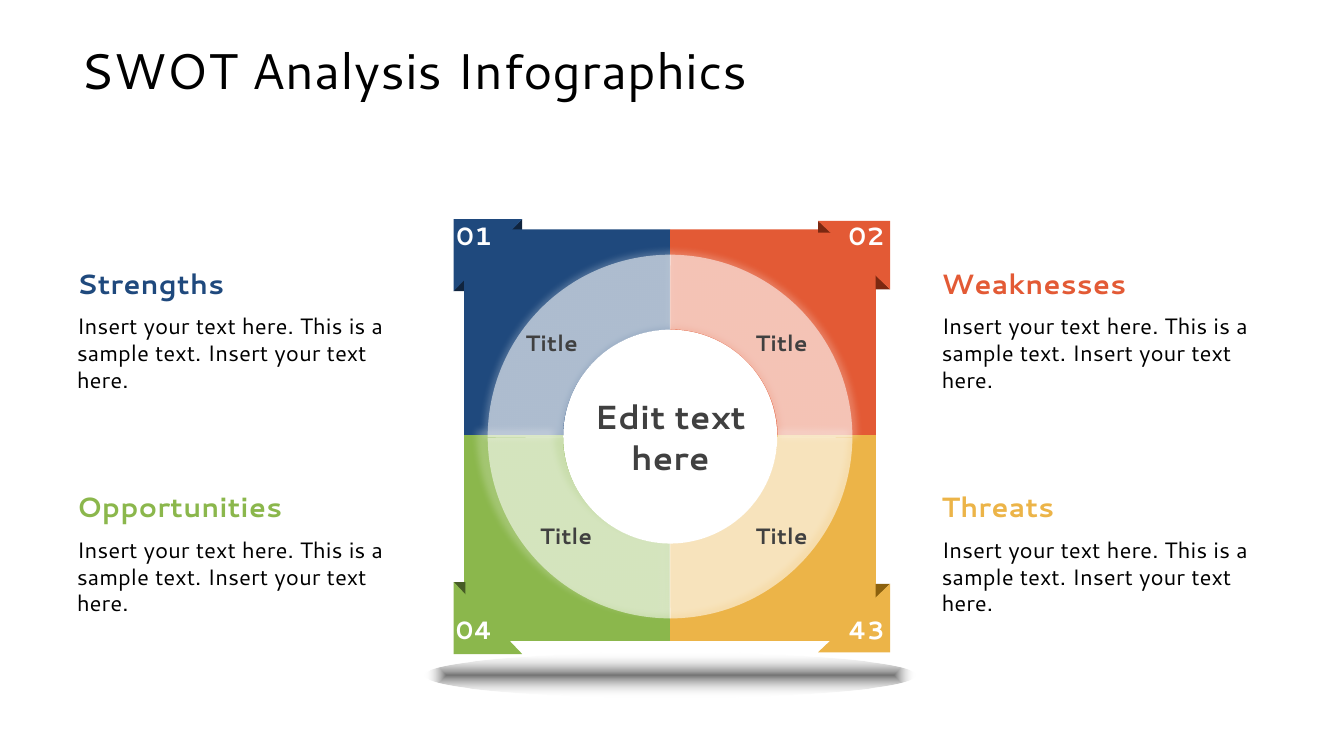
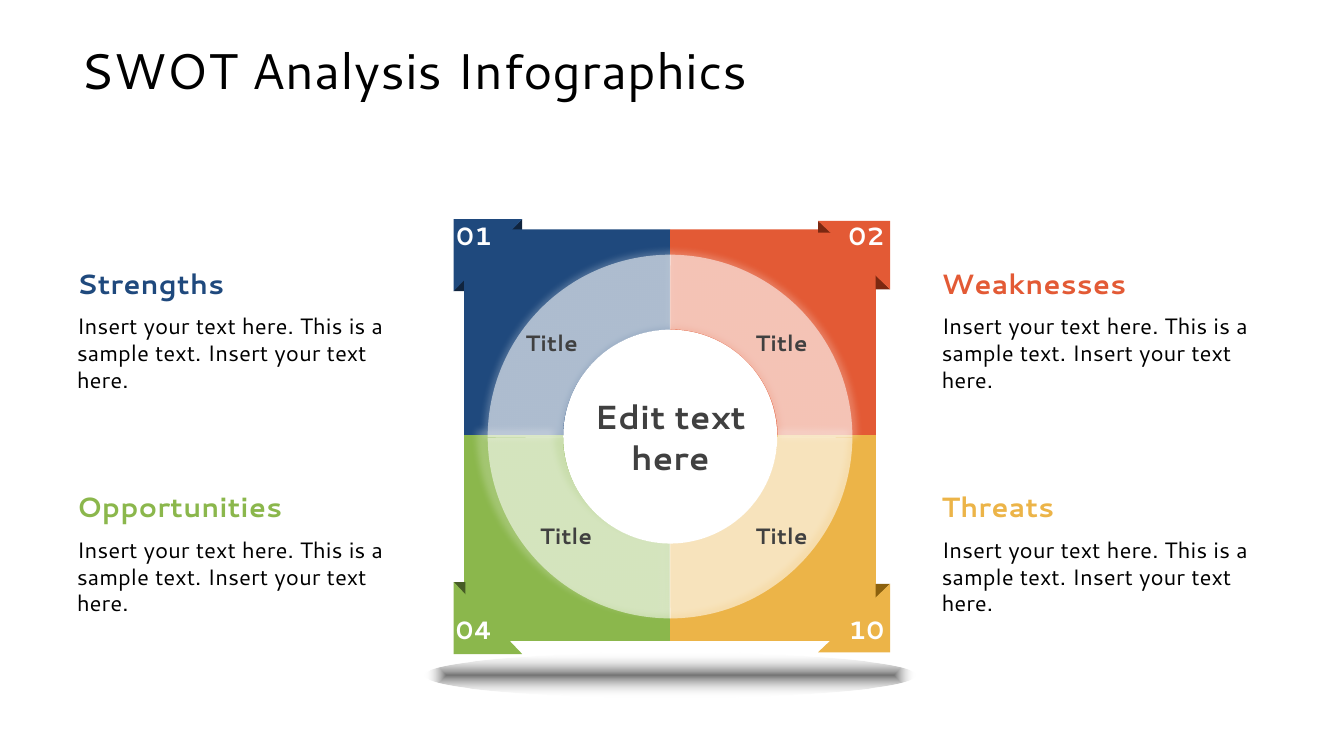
43: 43 -> 10 (866, 631)
